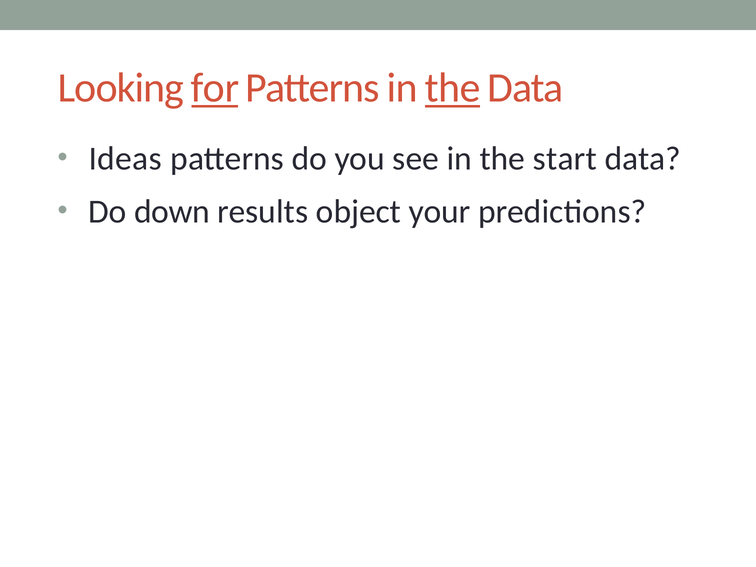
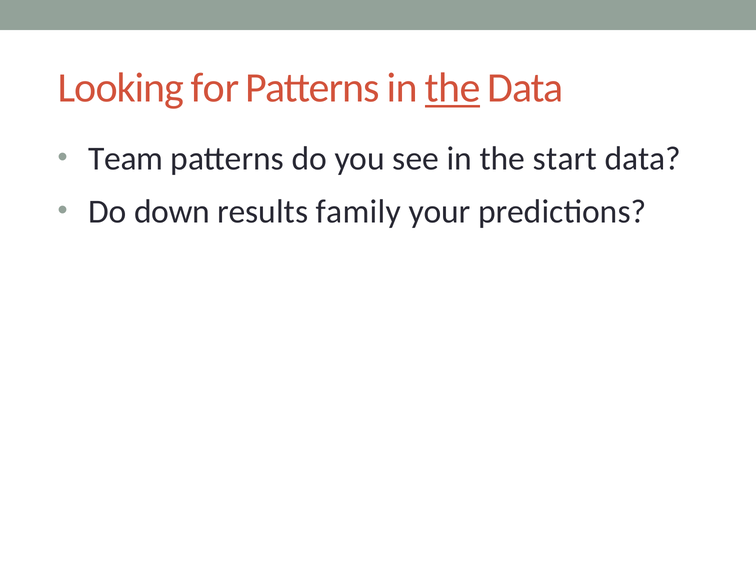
for underline: present -> none (215, 88)
Ideas: Ideas -> Team (126, 159)
object: object -> family (358, 212)
